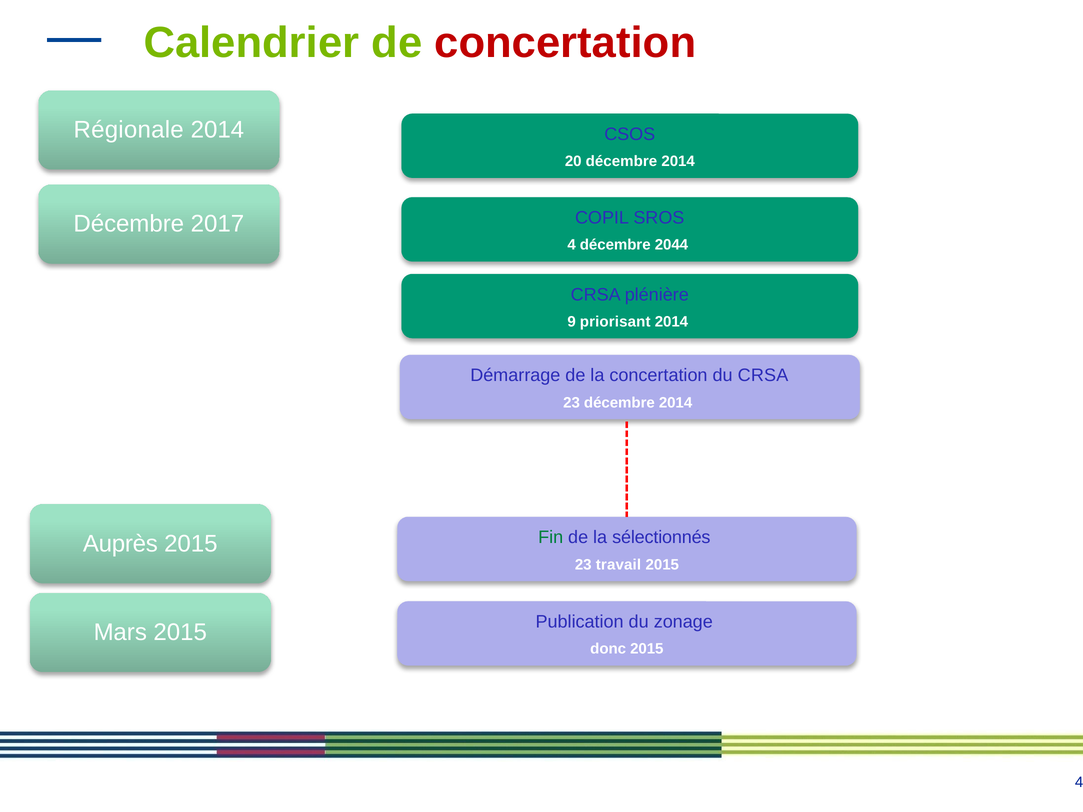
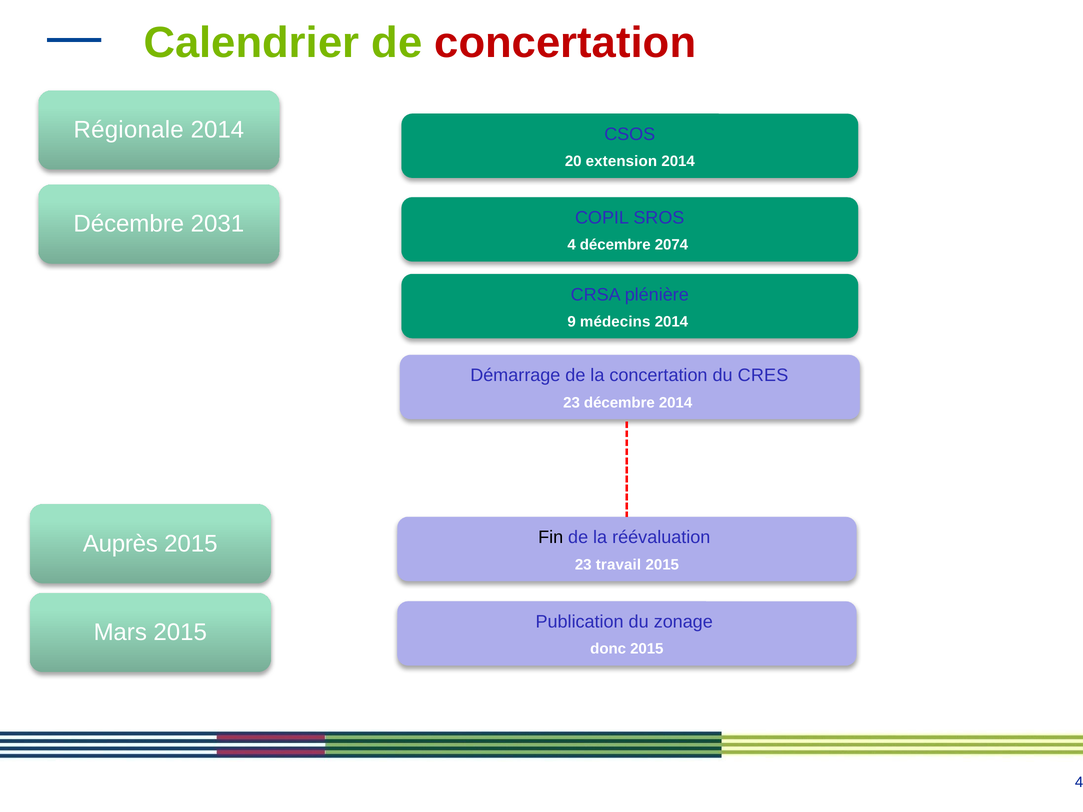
20 décembre: décembre -> extension (621, 161)
2017: 2017 -> 2031 (217, 224)
2044: 2044 -> 2074 (671, 245)
priorisant: priorisant -> médecins (615, 322)
du CRSA: CRSA -> CRES (763, 376)
Fin colour: green -> black (551, 538)
sélectionnés: sélectionnés -> réévaluation (661, 538)
